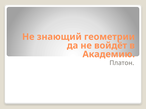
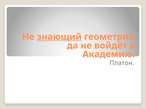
знающий underline: none -> present (59, 37)
